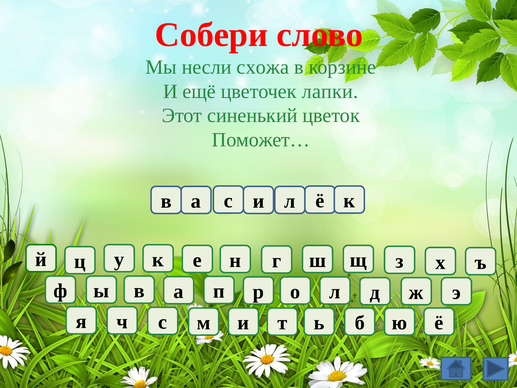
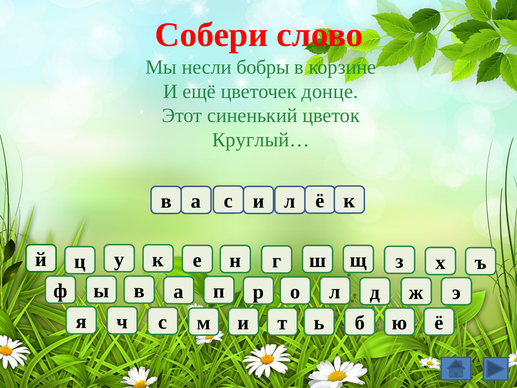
схожа: схожа -> бобры (263, 67)
лапки: лапки -> донце (330, 91)
Поможет…: Поможет… -> Круглый… (261, 140)
